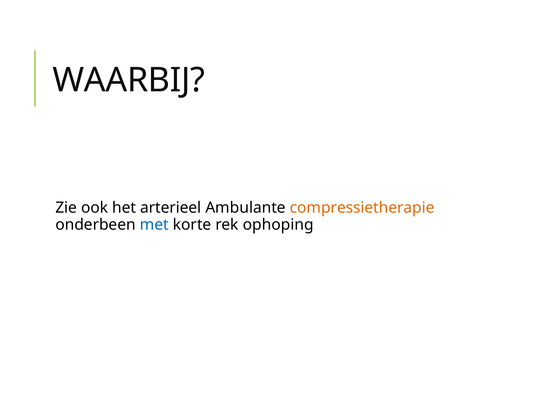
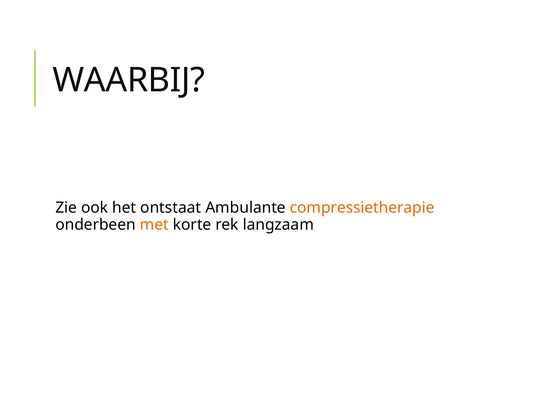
arterieel: arterieel -> ontstaat (171, 208)
met colour: blue -> orange (154, 225)
ophoping: ophoping -> langzaam (278, 225)
